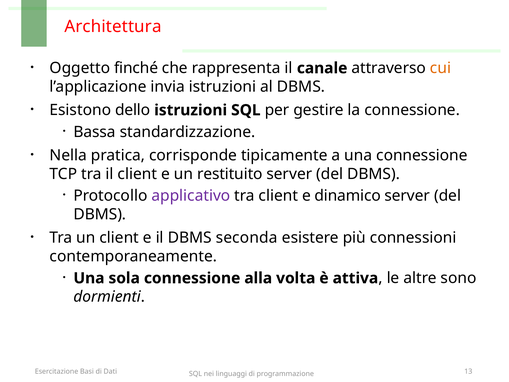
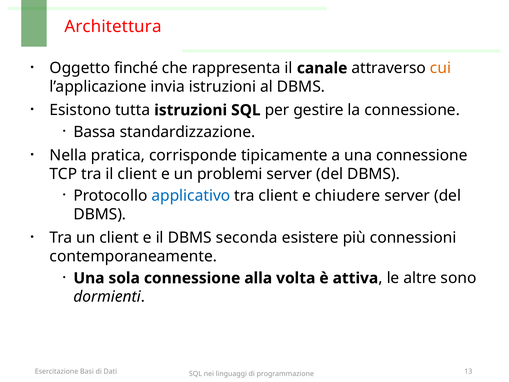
dello: dello -> tutta (133, 110)
restituito: restituito -> problemi (230, 174)
applicativo colour: purple -> blue (191, 196)
dinamico: dinamico -> chiudere (348, 196)
